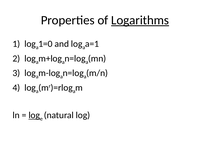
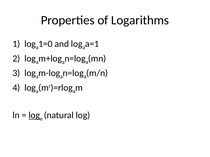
Logarithms underline: present -> none (140, 20)
